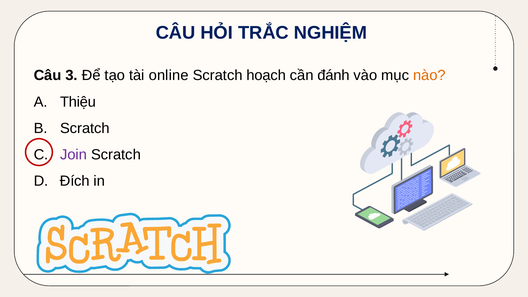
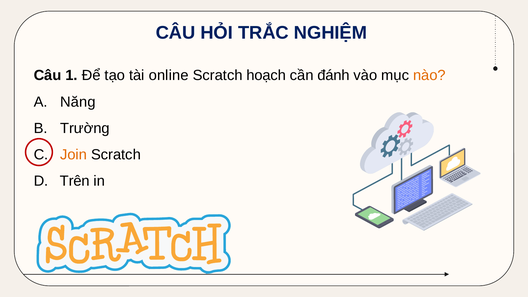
3: 3 -> 1 (72, 75)
Thiệu: Thiệu -> Năng (78, 102)
Scratch: Scratch -> Trường (85, 128)
Join colour: purple -> orange (74, 155)
Đích: Đích -> Trên (75, 181)
